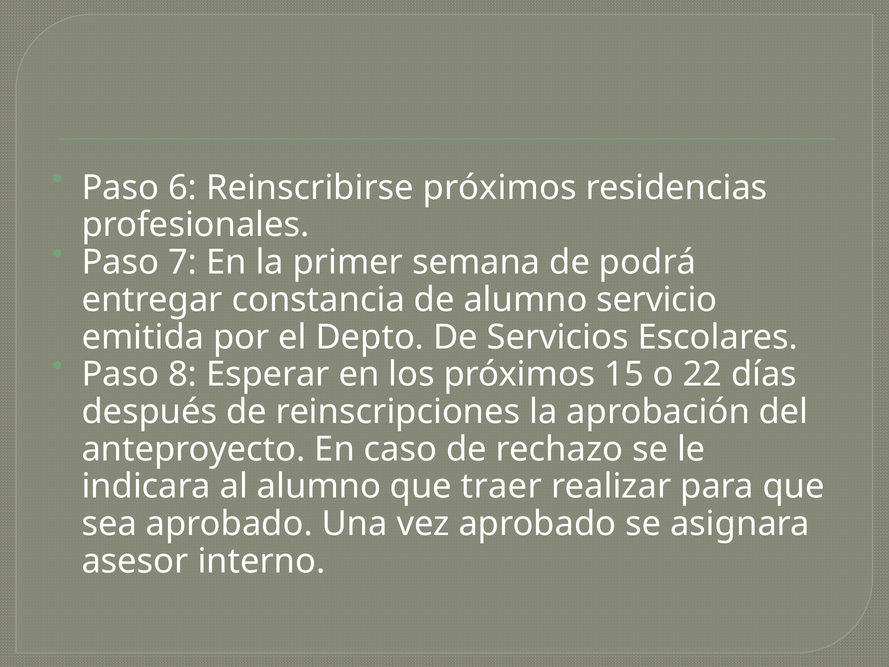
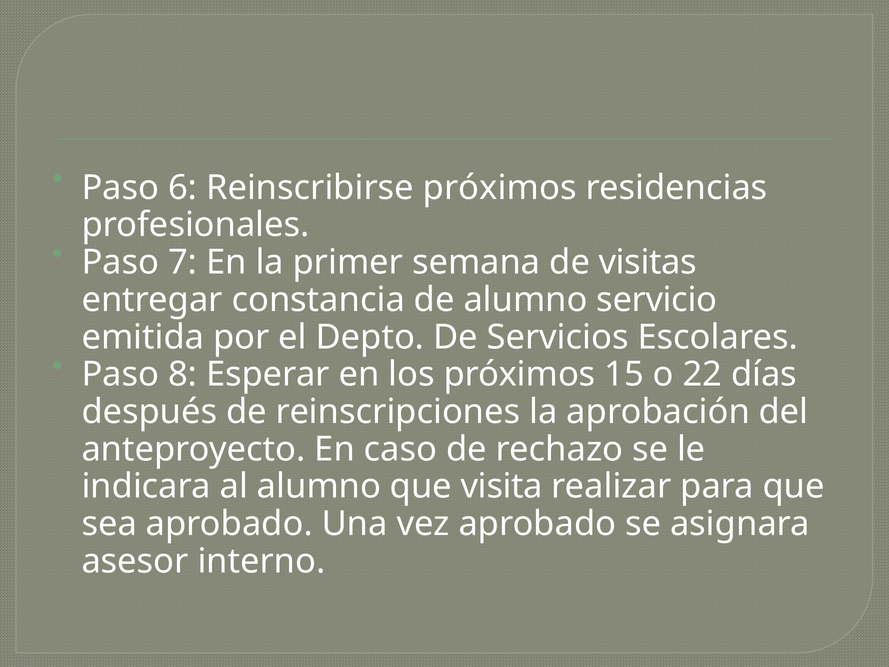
podrá: podrá -> visitas (648, 262)
traer: traer -> visita (502, 486)
